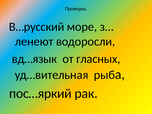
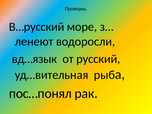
гласных: гласных -> русский (98, 59)
пос…яркий: пос…яркий -> пос…понял (40, 93)
